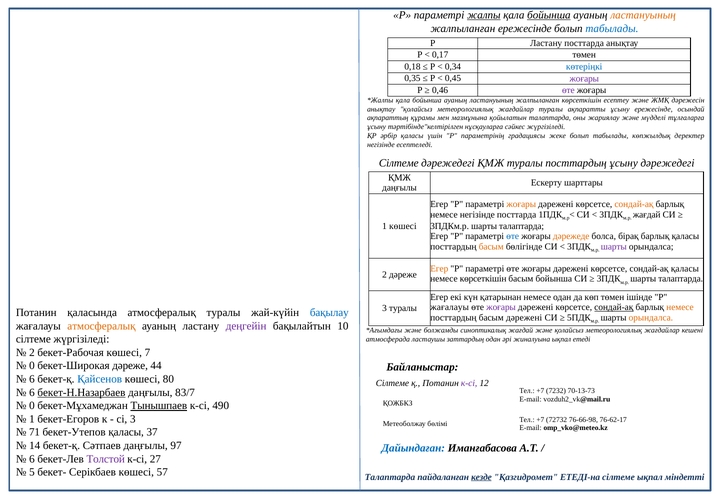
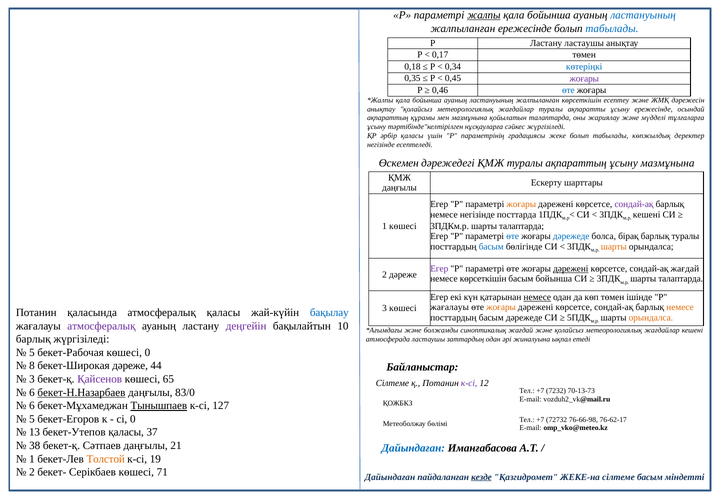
бойынша underline: present -> none (549, 15)
ластануының colour: orange -> blue (643, 15)
Ластану посттарда: посттарда -> ластаушы (584, 43)
өте colour: purple -> blue (568, 90)
Сілтеме: Сілтеме -> Өскемен (399, 163)
туралы посттардың: посттардың -> ақпараттың (576, 163)
ұсыну дәрежедегі: дәрежедегі -> мазмұнына (667, 163)
сондай-ақ colour: orange -> purple (634, 204)
жағдай: жағдай -> кешені (647, 214)
дәрежеде colour: orange -> blue (571, 236)
барлық қаласы: қаласы -> туралы (685, 236)
басым colour: orange -> blue (491, 246)
шарты colour: purple -> orange (614, 246)
Егер colour: orange -> purple (439, 268)
дәрежені underline: none -> present (571, 268)
сондай-ақ қаласы: қаласы -> жағдай (685, 268)
немесе underline: none -> present (537, 297)
жоғары colour: purple -> orange (501, 307)
сондай-ақ underline: present -> none (614, 307)
3 туралы: туралы -> көшесі (403, 308)
атмосфералық туралы: туралы -> қаласы (223, 312)
басым дәрежені: дәрежені -> дәрежеде (524, 317)
атмосфералық colour: orange -> purple (101, 326)
сілтеме: сілтеме -> барлық (33, 339)
2: 2 -> 5 (32, 352)
көшесі 7: 7 -> 0 (147, 352)
0: 0 -> 8 (32, 365)
6: 6 -> 3 (32, 379)
Қайсенов colour: blue -> purple (100, 379)
80: 80 -> 65 (168, 379)
83/7: 83/7 -> 83/0 (185, 392)
0: 0 -> 6 (32, 405)
490: 490 -> 127 (221, 405)
1: 1 -> 5 (32, 419)
сі 3: 3 -> 0 (133, 419)
71: 71 -> 13 (35, 432)
14: 14 -> 38 (35, 445)
97: 97 -> 21 (176, 445)
6: 6 -> 1 (32, 458)
Толстой colour: purple -> orange (106, 458)
27: 27 -> 19 (155, 458)
5: 5 -> 2 (32, 472)
57: 57 -> 71 (162, 472)
Талаптарда: Талаптарда -> Дайындаған (390, 476)
ЕТЕДІ-на: ЕТЕДІ-на -> ЖЕКЕ-на (580, 476)
сілтеме ықпал: ықпал -> басым (650, 476)
